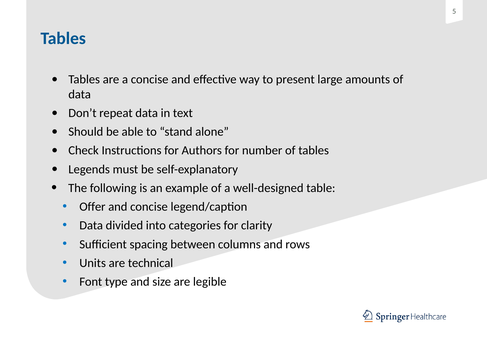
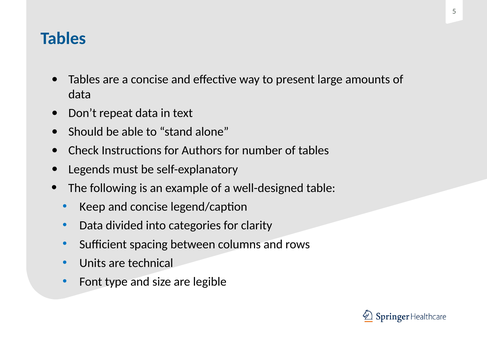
Offer: Offer -> Keep (92, 207)
